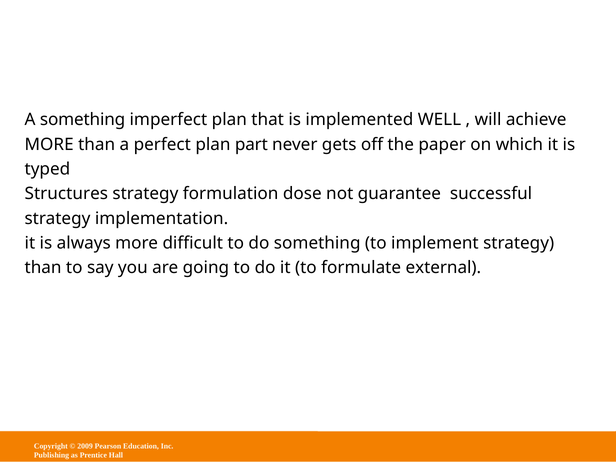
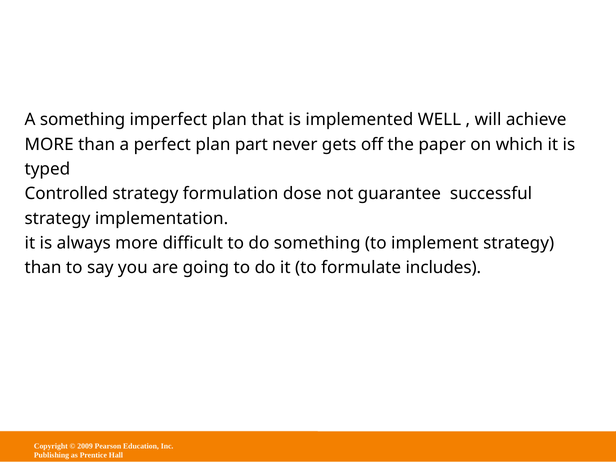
Structures: Structures -> Controlled (66, 194)
external: external -> includes (443, 268)
